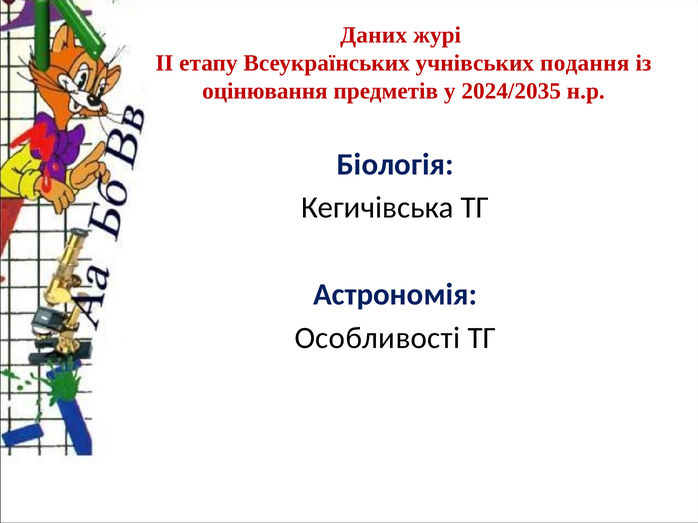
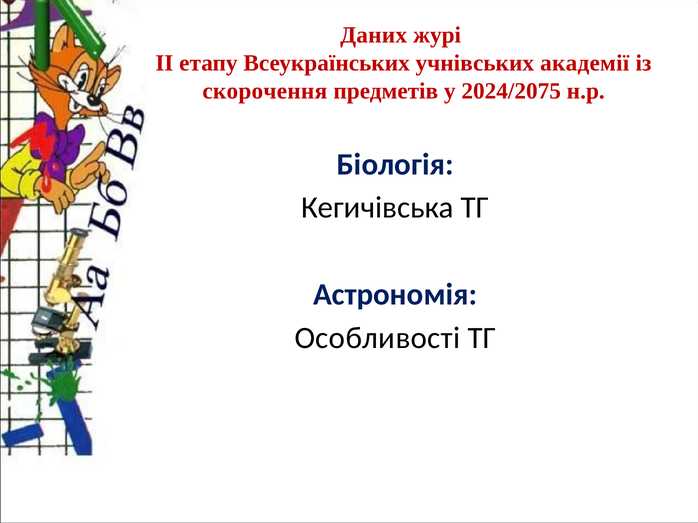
подання: подання -> академії (585, 63)
оцінювання: оцінювання -> скорочення (265, 91)
2024/2035: 2024/2035 -> 2024/2075 (511, 91)
